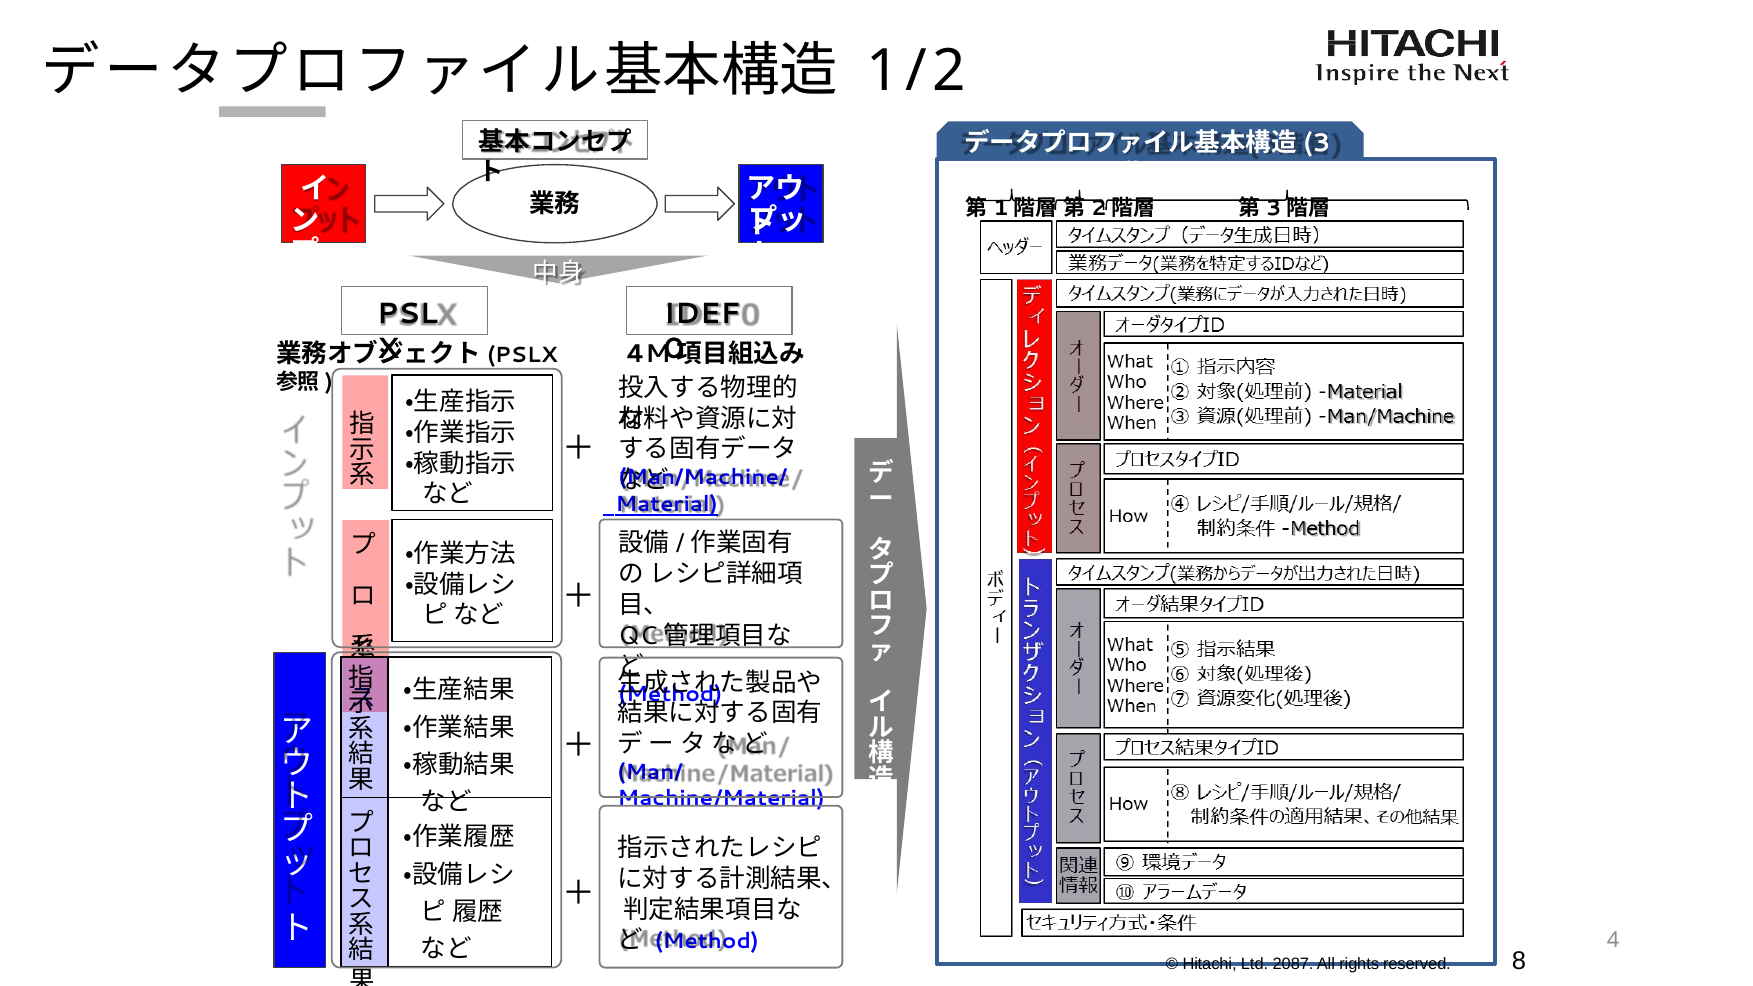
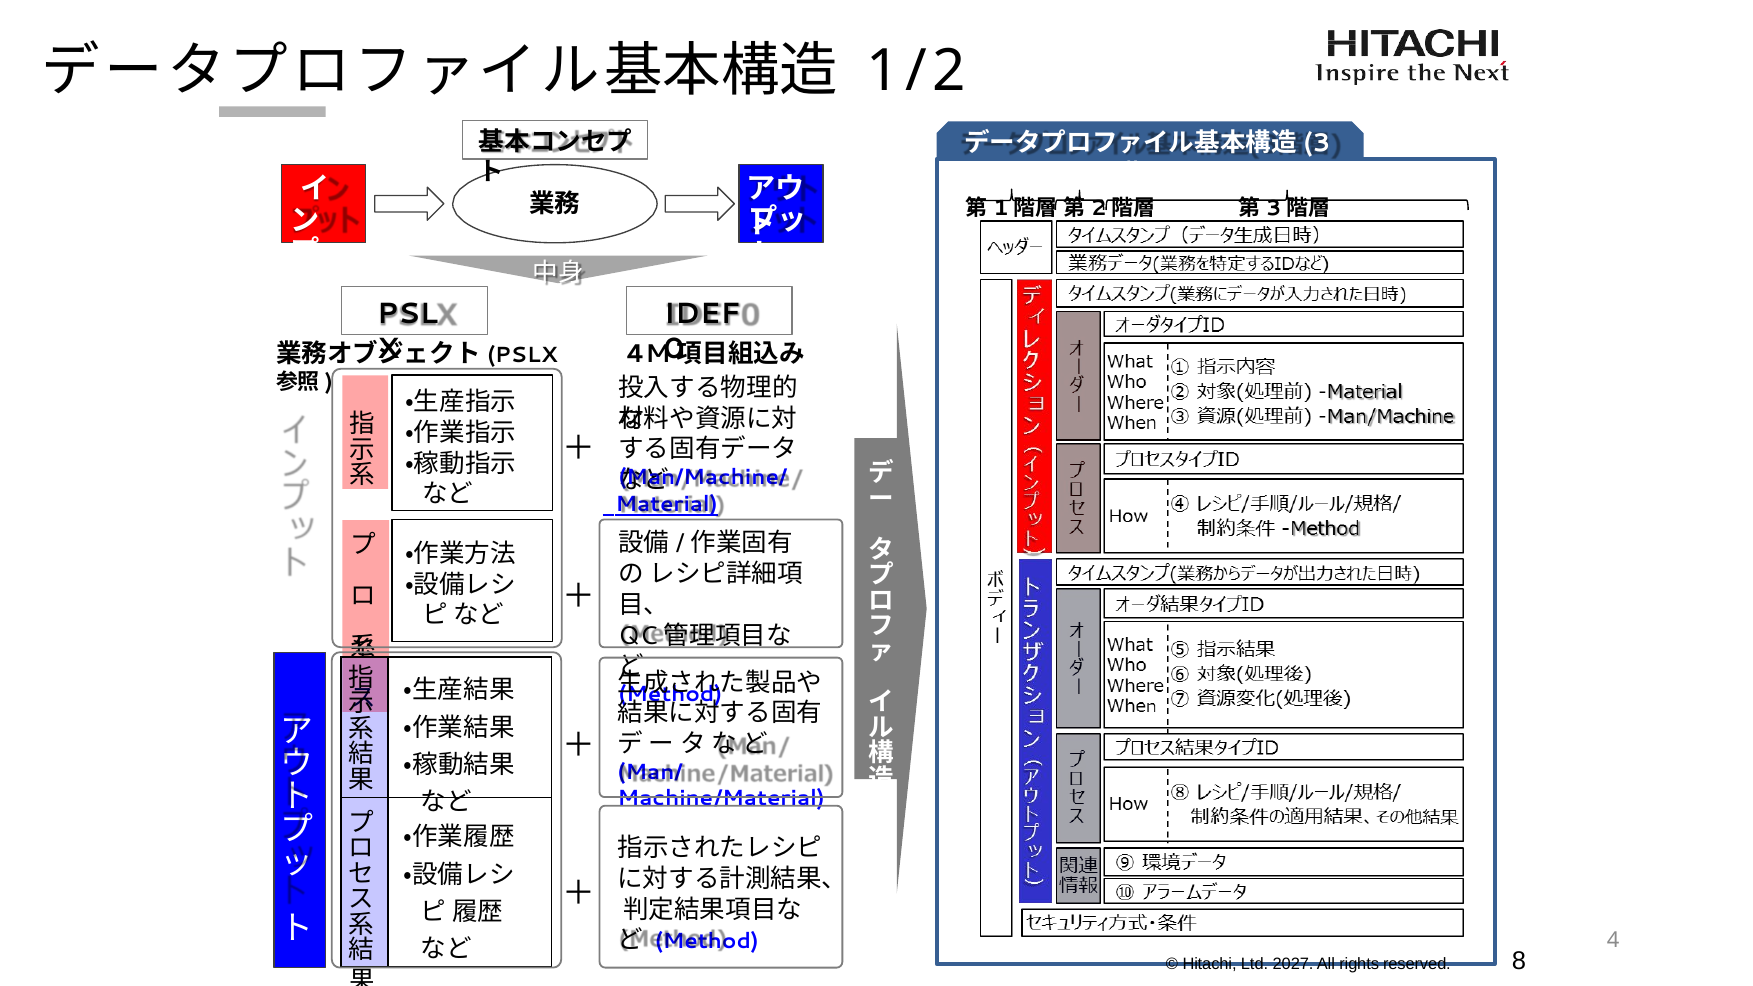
2087: 2087 -> 2027 (1293, 964)
